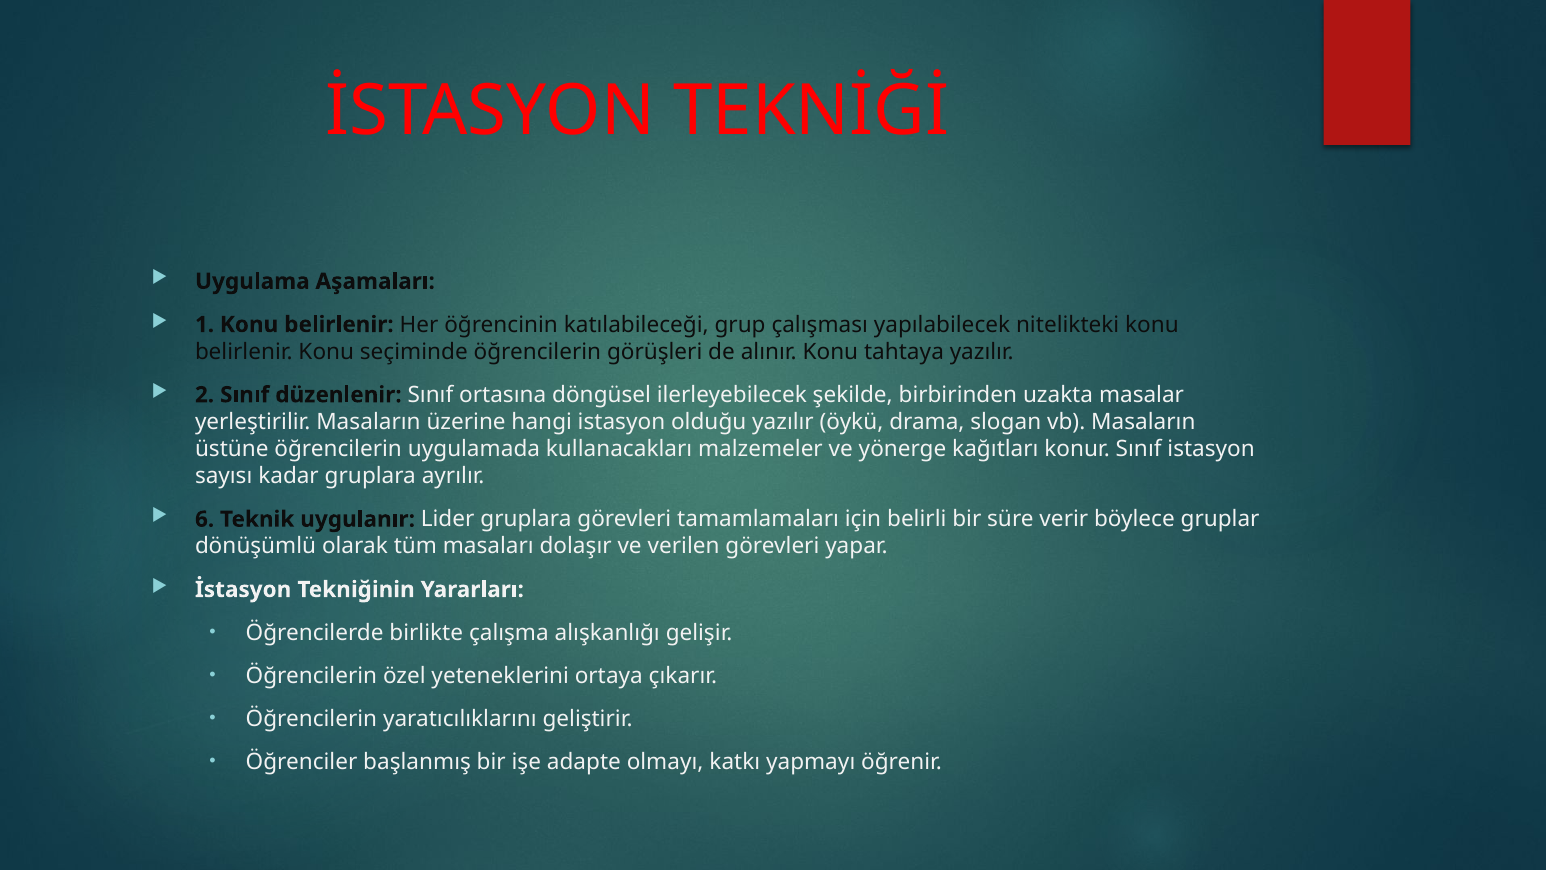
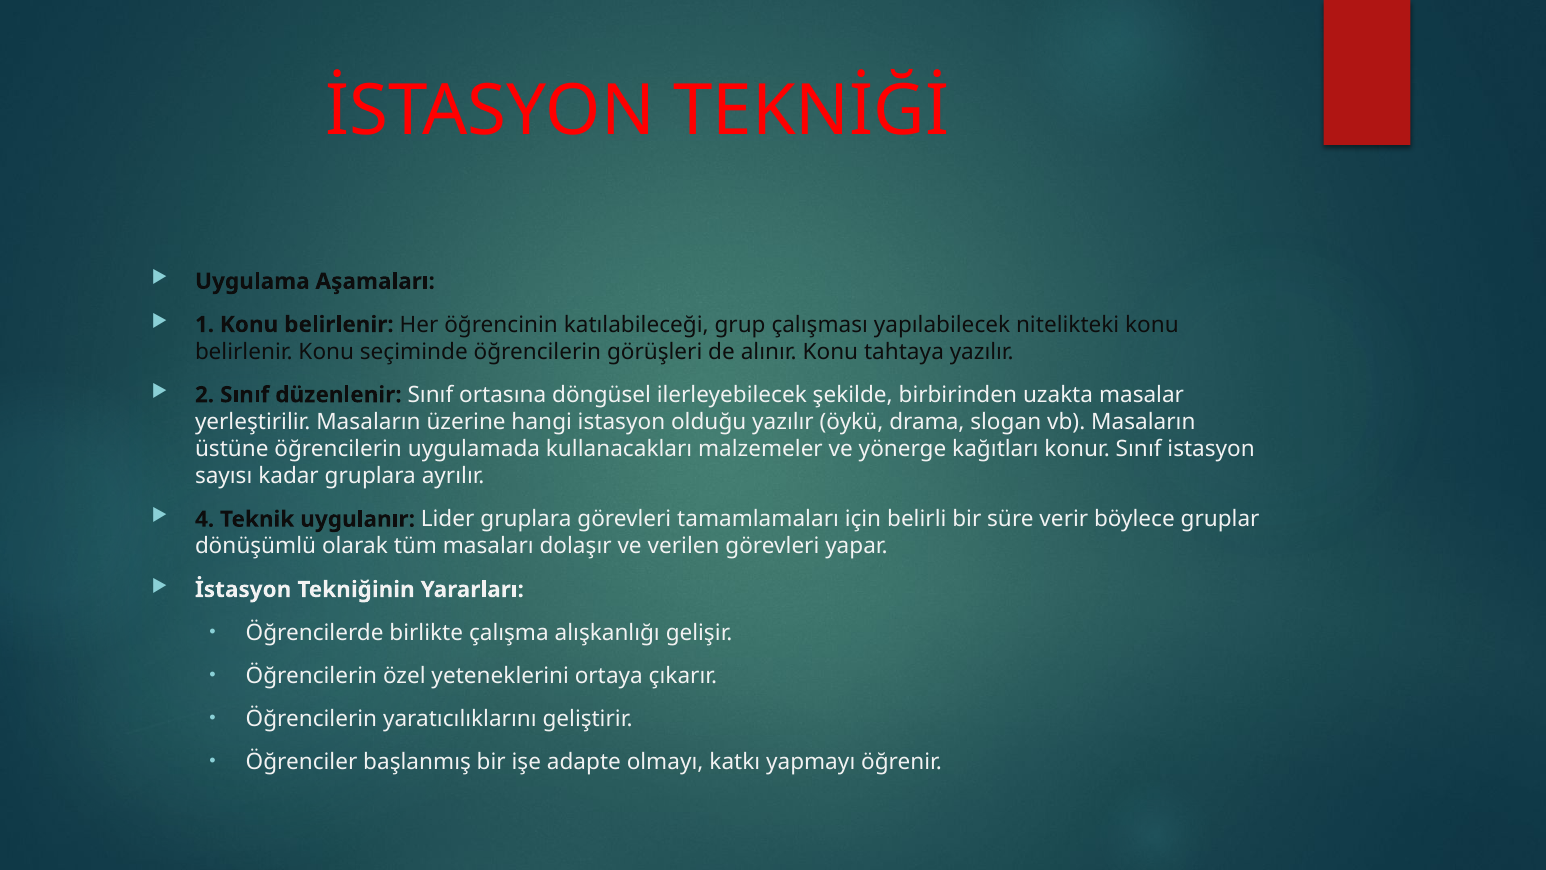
6: 6 -> 4 (205, 519)
